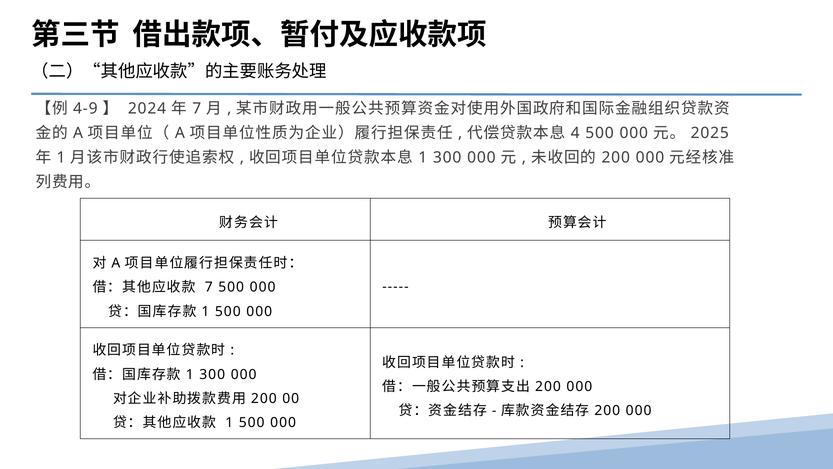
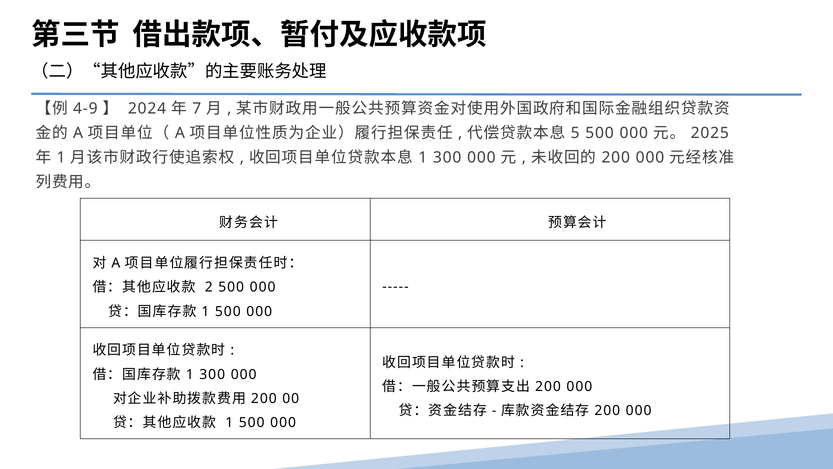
4: 4 -> 5 (575, 133)
7: 7 -> 2 (209, 287)
